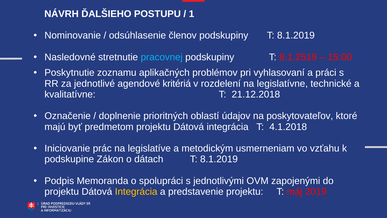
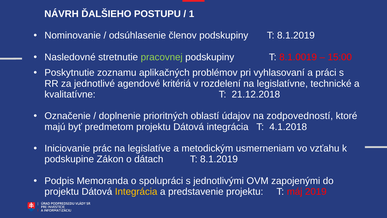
pracovnej colour: light blue -> light green (162, 57)
8.1.2519: 8.1.2519 -> 8.1.0019 (298, 57)
poskytovateľov: poskytovateľov -> zodpovedností (300, 116)
